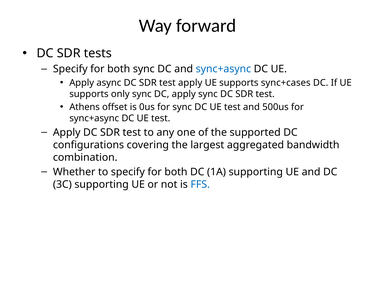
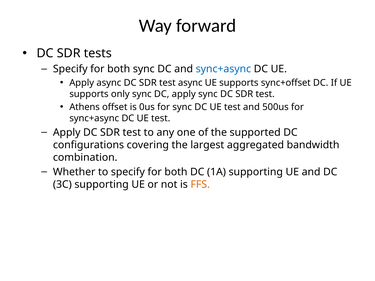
test apply: apply -> async (190, 83)
sync+cases: sync+cases -> sync+offset (286, 83)
FFS colour: blue -> orange (200, 185)
